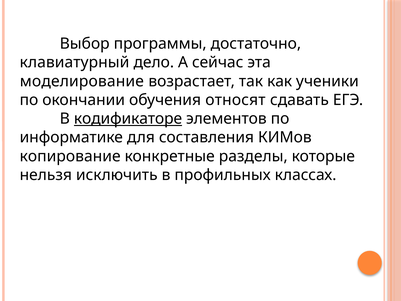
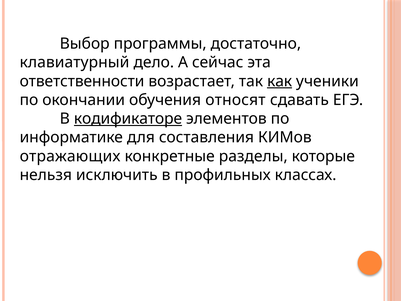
моделирование: моделирование -> ответственности (82, 81)
как underline: none -> present (280, 81)
копирование: копирование -> отражающих (70, 156)
